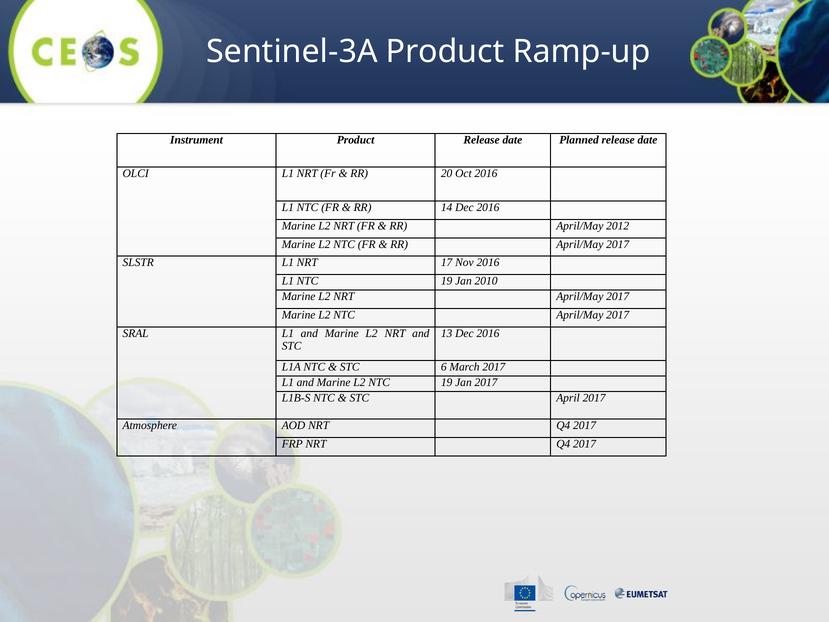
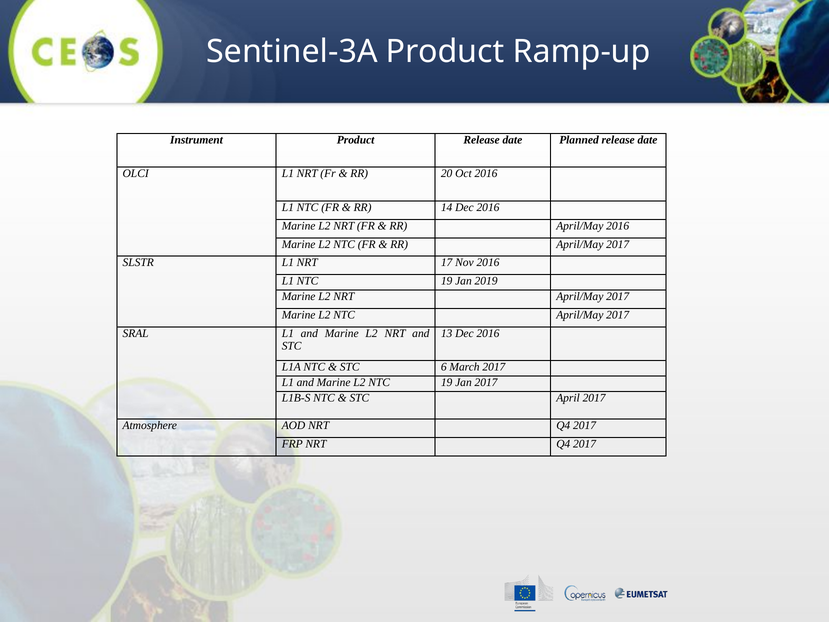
April/May 2012: 2012 -> 2016 (618, 226)
2010: 2010 -> 2019 (486, 281)
